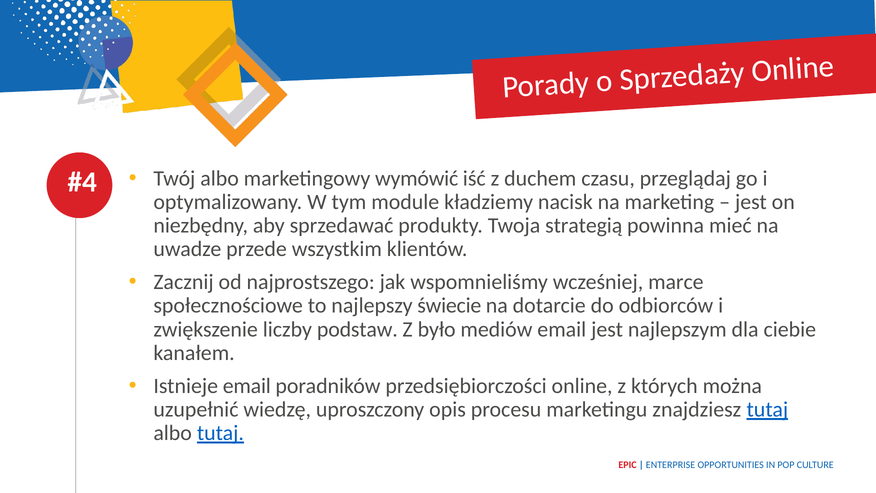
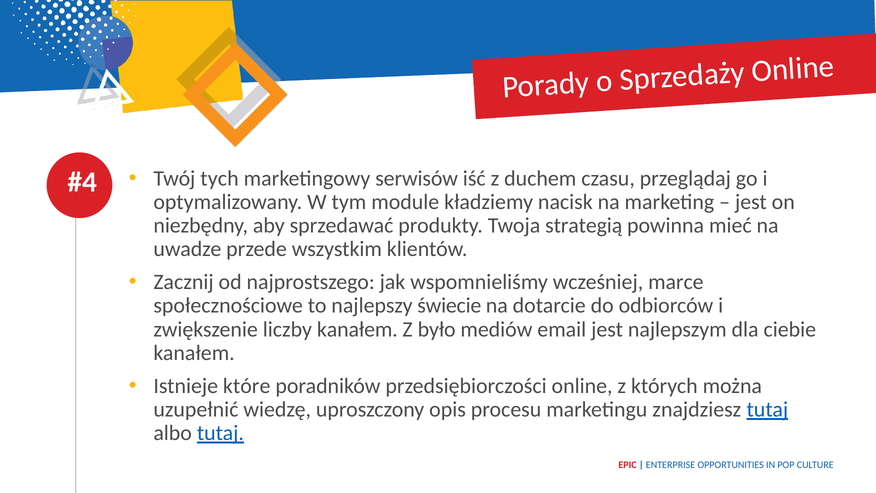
Twój albo: albo -> tych (219, 178)
wymówić: wymówić -> serwisów (417, 178)
liczby podstaw: podstaw -> kanałem (357, 329)
Istnieje email: email -> które (247, 386)
